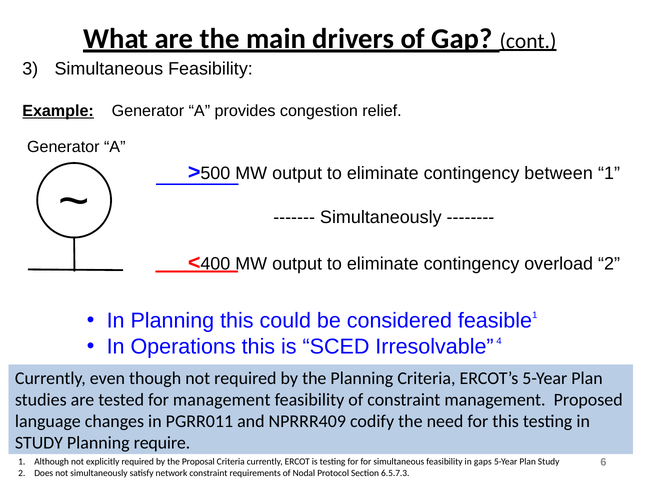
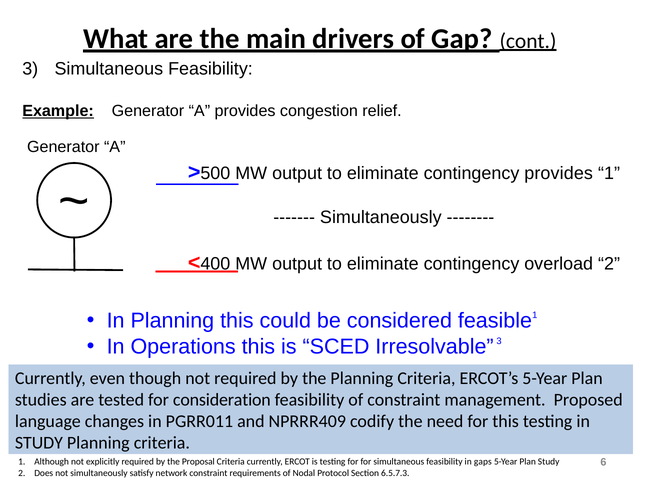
contingency between: between -> provides (559, 173)
Irresolvable 4: 4 -> 3 (499, 341)
for management: management -> consideration (222, 400)
require: require -> criteria (162, 443)
